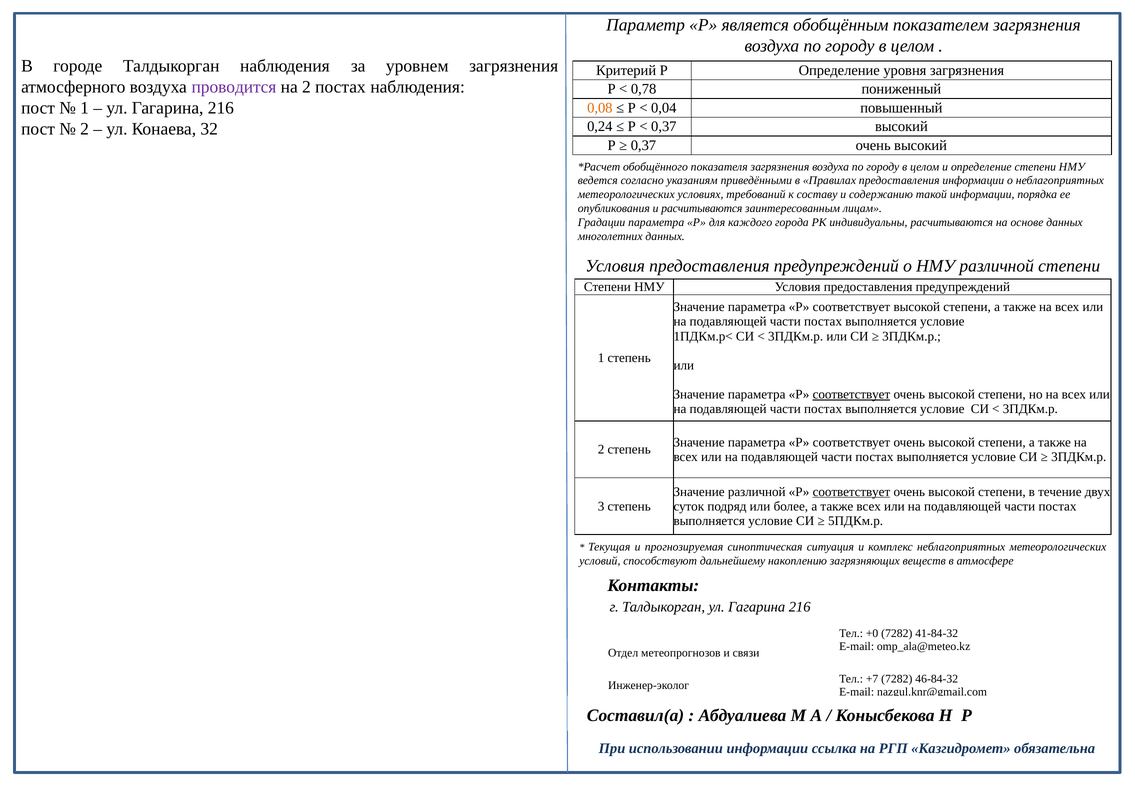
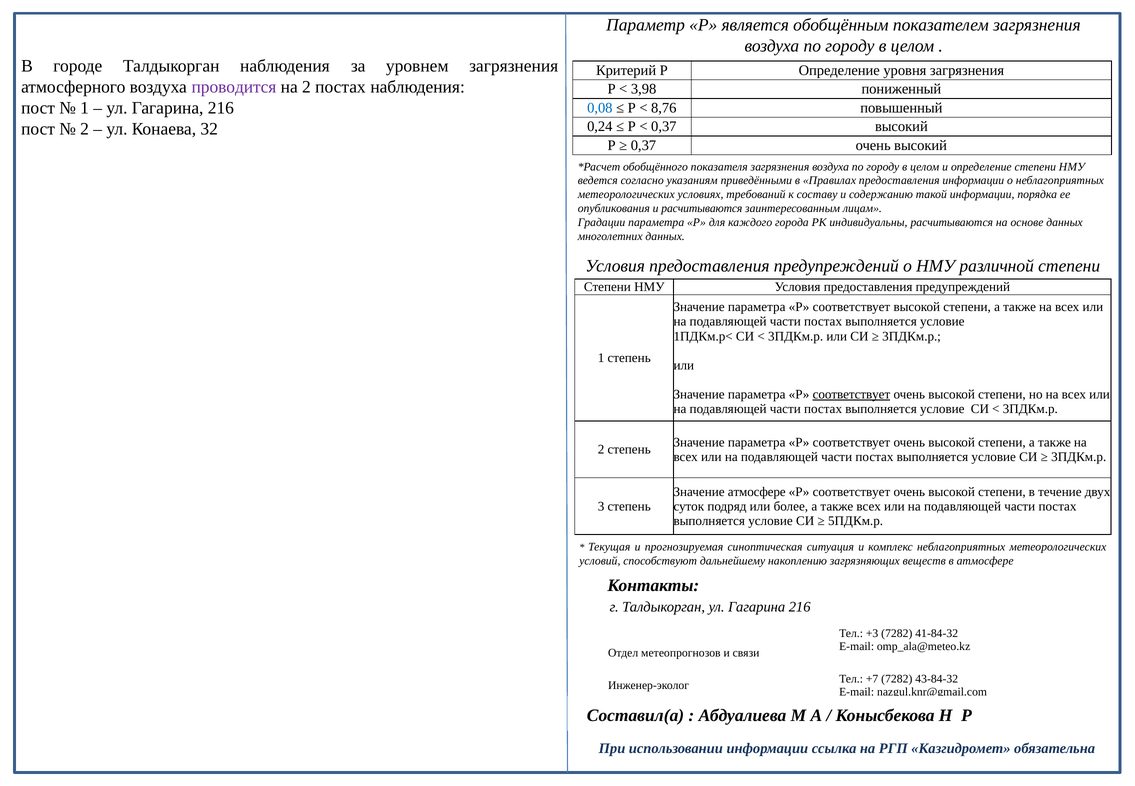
0,78: 0,78 -> 3,98 (644, 89)
0,08 colour: orange -> blue (600, 108)
0,04: 0,04 -> 8,76 (664, 108)
Значение различной: различной -> атмосфере (757, 492)
соответствует underline: present -> none (851, 492)
+0: +0 -> +3 (872, 633)
46-84-32: 46-84-32 -> 43-84-32 (937, 679)
